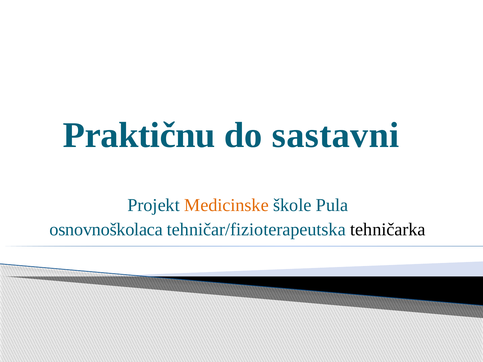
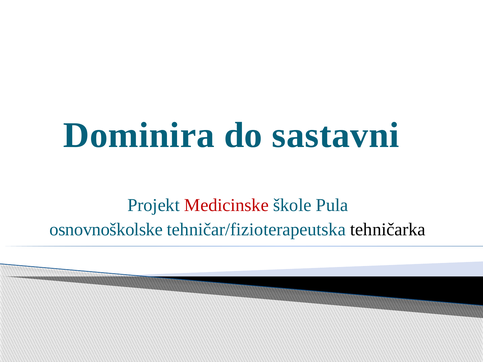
Praktičnu: Praktičnu -> Dominira (139, 135)
Medicinske colour: orange -> red (227, 205)
osnovnoškolaca: osnovnoškolaca -> osnovnoškolske (106, 230)
